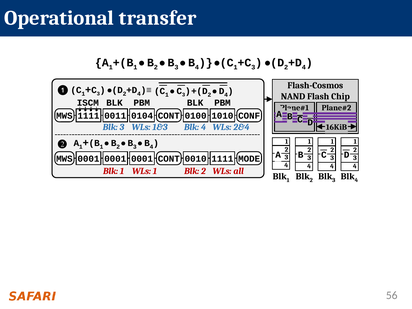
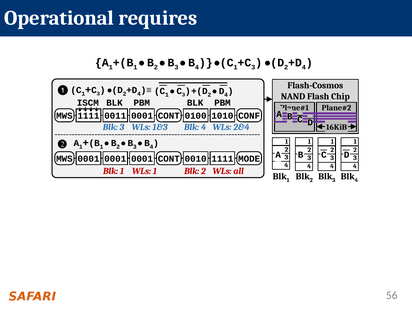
transfer: transfer -> requires (158, 18)
0011 0104: 0104 -> 0001 (142, 116)
